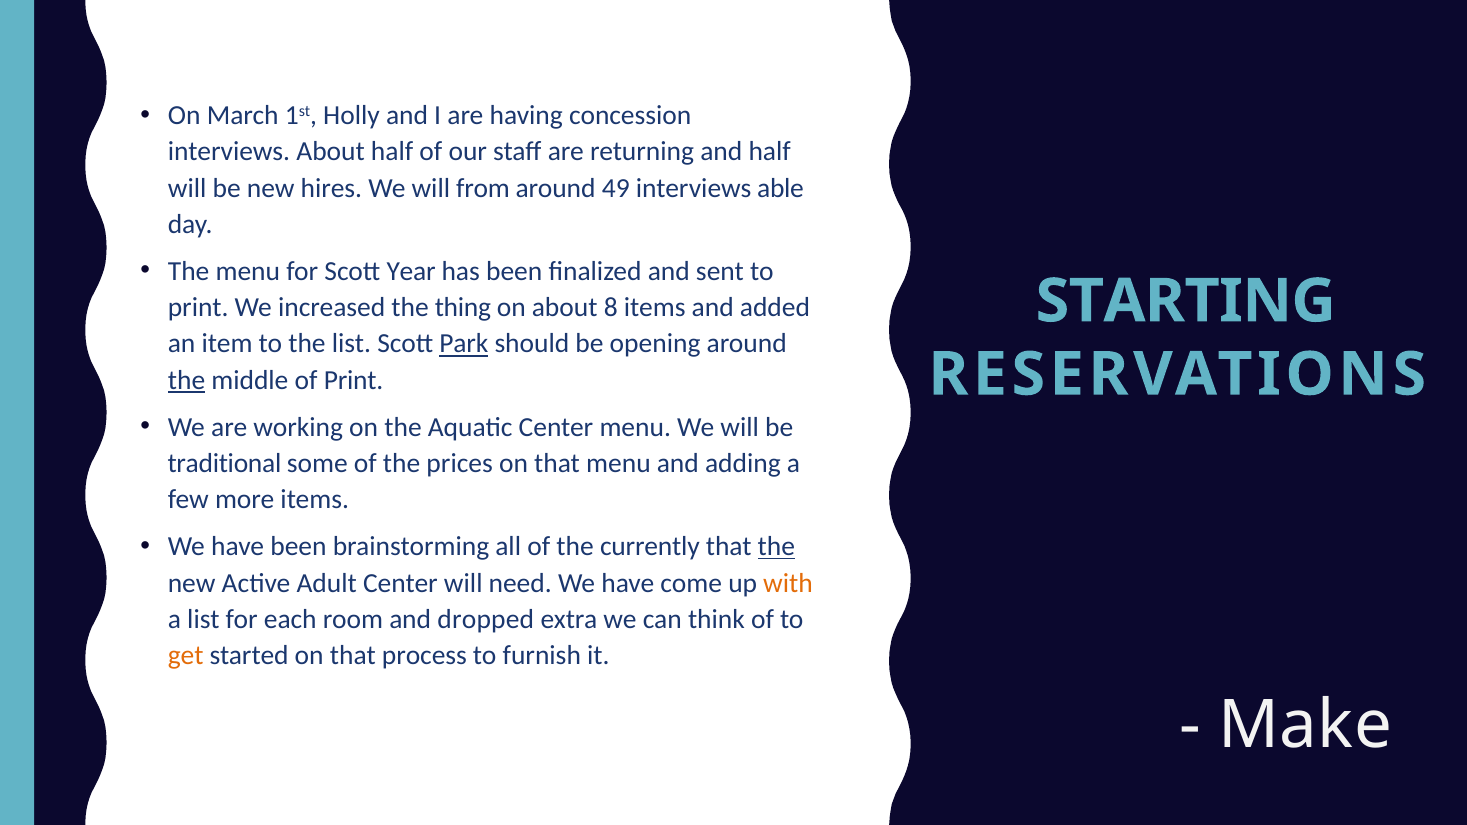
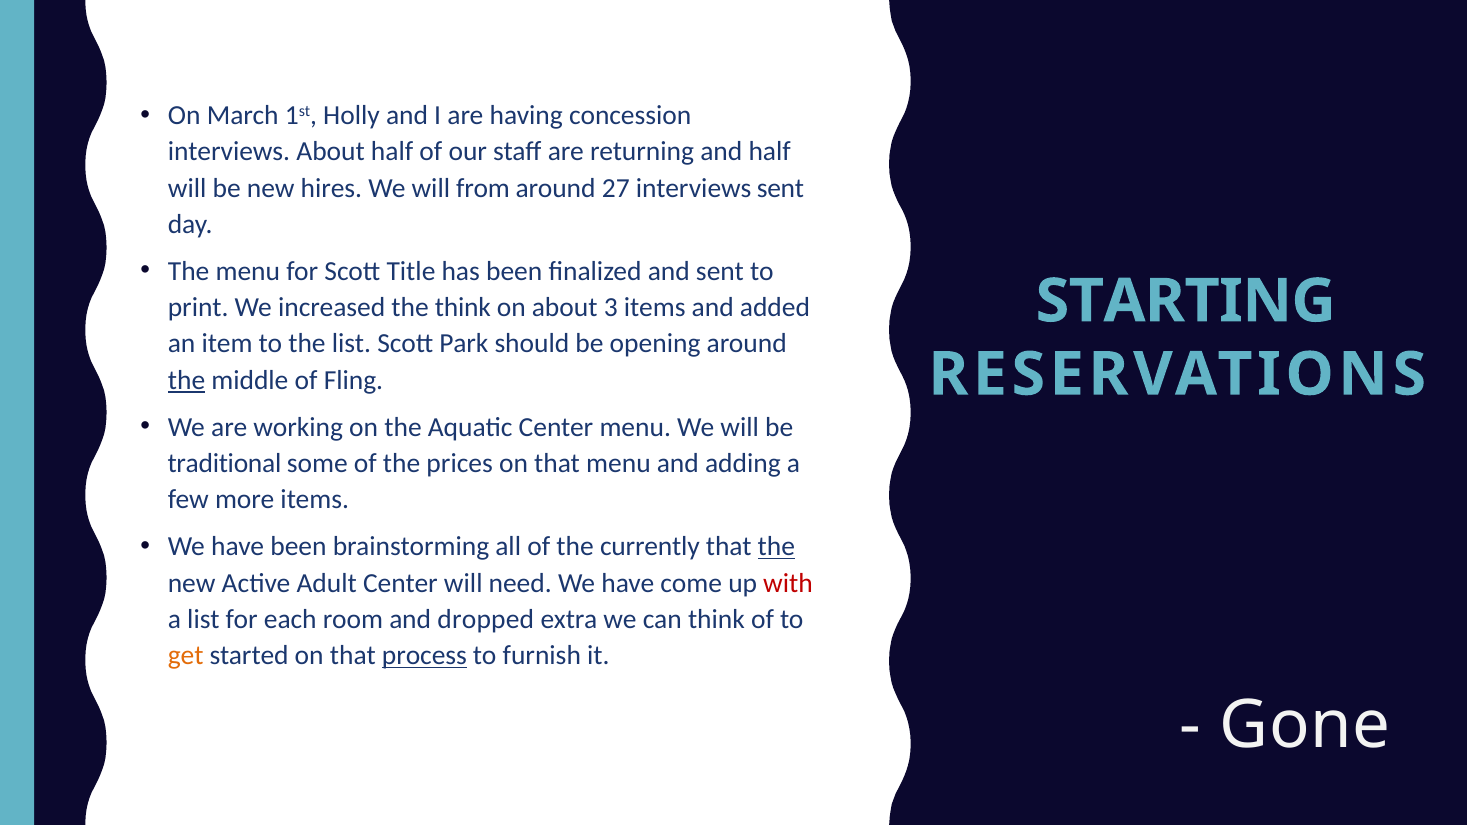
49: 49 -> 27 (616, 188)
interviews able: able -> sent (780, 188)
Year: Year -> Title (411, 271)
the thing: thing -> think (463, 308)
8: 8 -> 3 (611, 308)
Park underline: present -> none (464, 344)
of Print: Print -> Fling (353, 380)
with colour: orange -> red (788, 583)
process underline: none -> present (424, 656)
Make: Make -> Gone (1305, 726)
